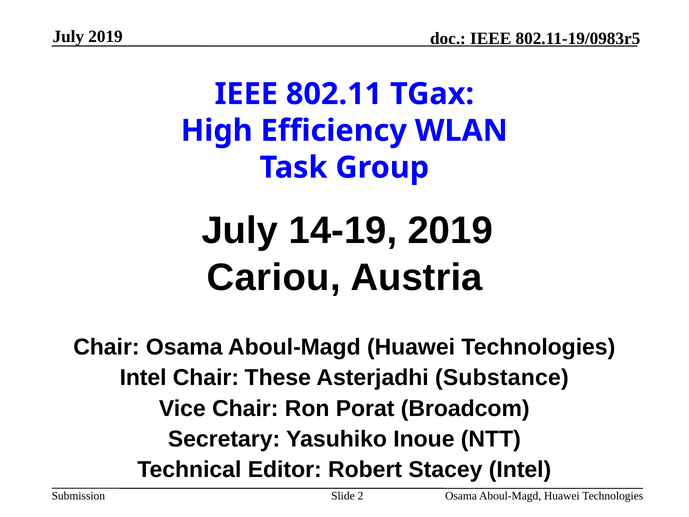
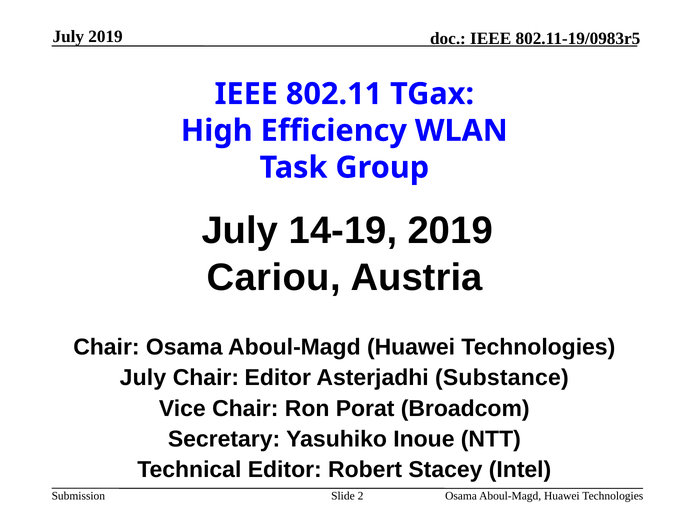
Intel: Intel -> July (143, 378)
Chair These: These -> Editor (278, 378)
